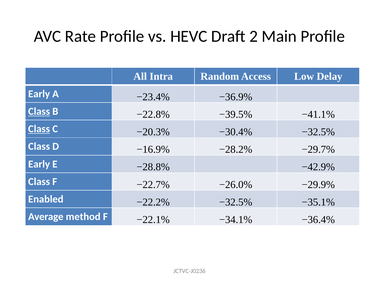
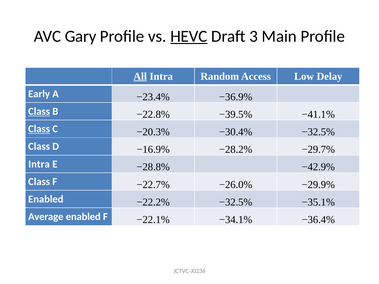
Rate: Rate -> Gary (81, 36)
HEVC underline: none -> present (189, 36)
2: 2 -> 3 (254, 36)
All underline: none -> present (140, 76)
Early: Early -> Intra (39, 164)
Average method: method -> enabled (83, 217)
